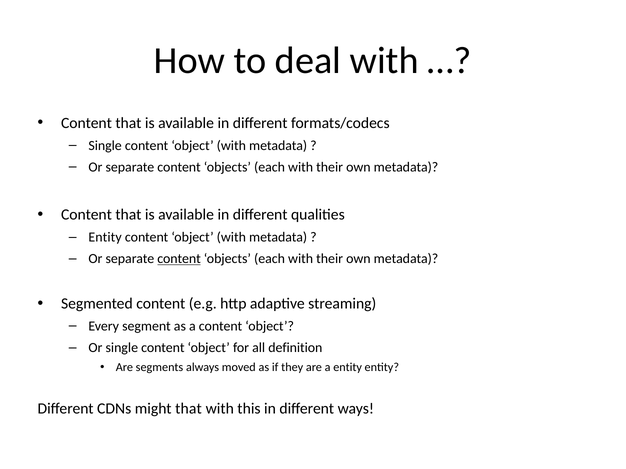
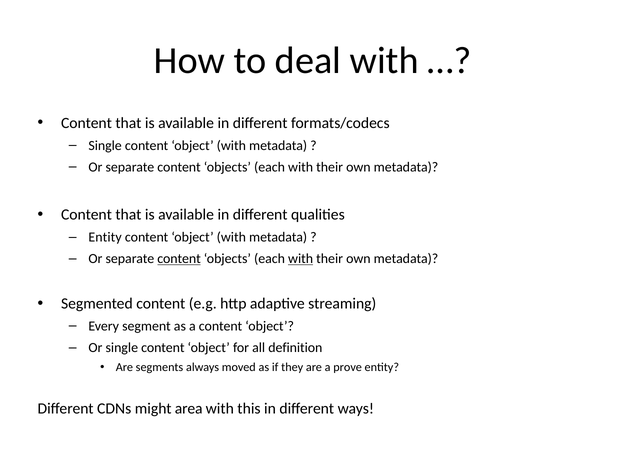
with underline: none -> present (301, 259)
a entity: entity -> prove (348, 368)
might that: that -> area (189, 409)
